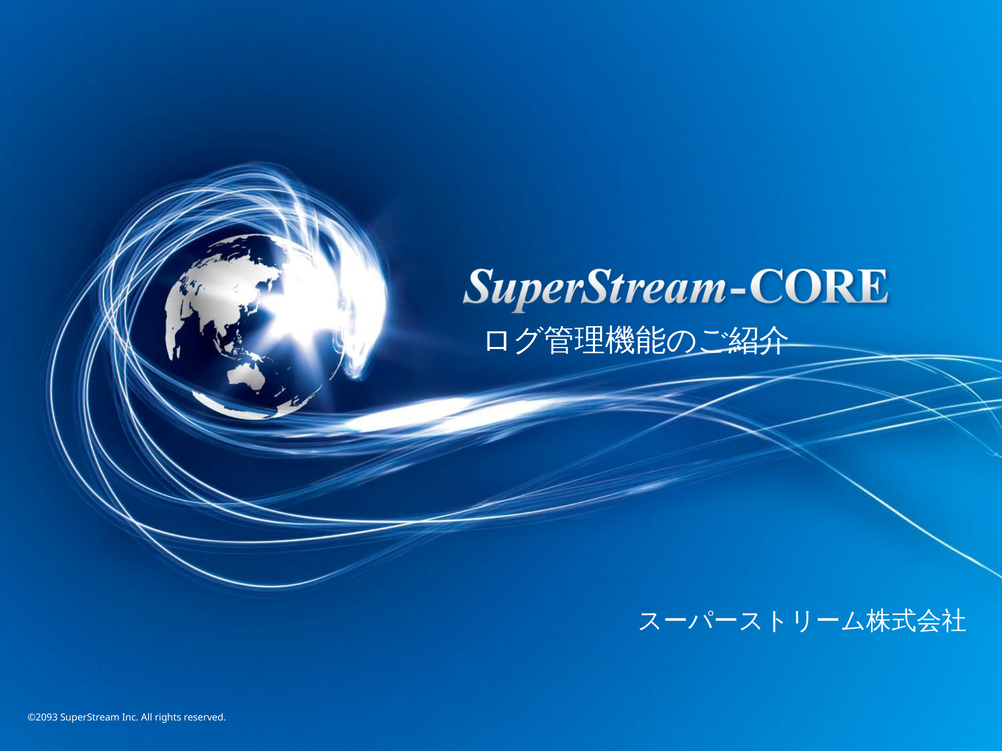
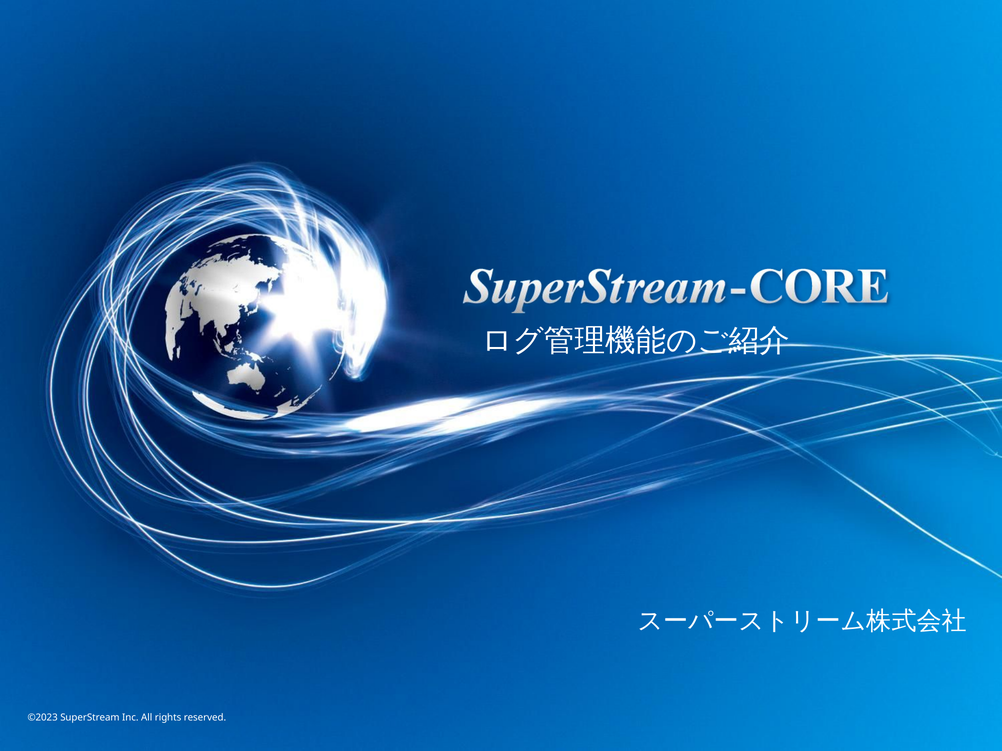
©2093: ©2093 -> ©2023 (43, 718)
